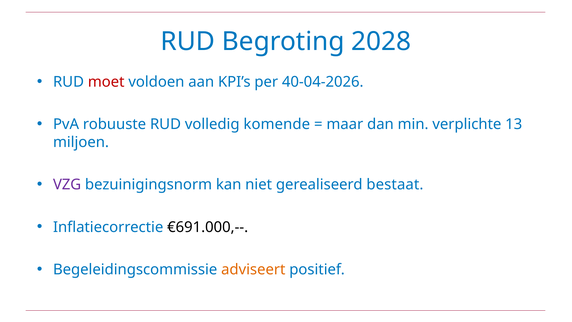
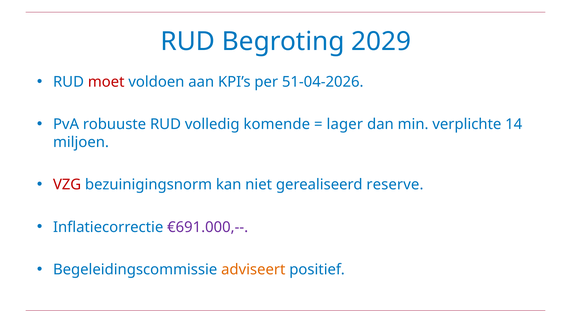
2028: 2028 -> 2029 (381, 42)
40-04-2026: 40-04-2026 -> 51-04-2026 (323, 82)
maar: maar -> lager (345, 124)
13: 13 -> 14 (514, 124)
VZG colour: purple -> red (67, 185)
bestaat: bestaat -> reserve (395, 185)
€691.000,-- colour: black -> purple (208, 227)
